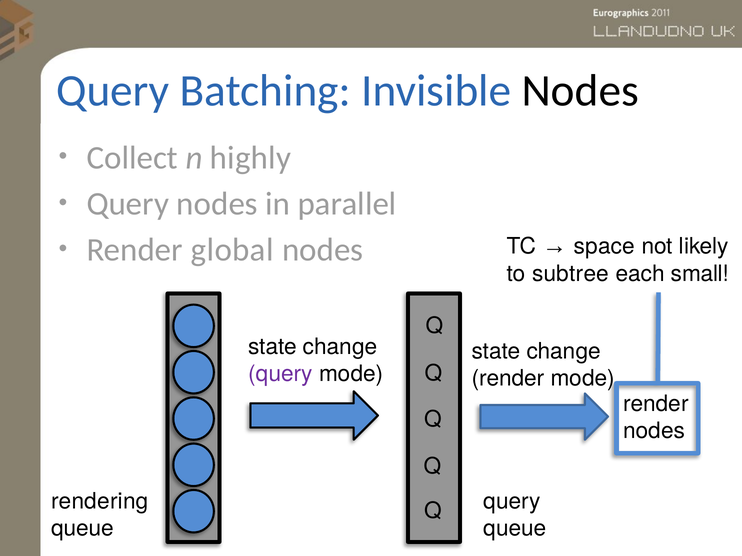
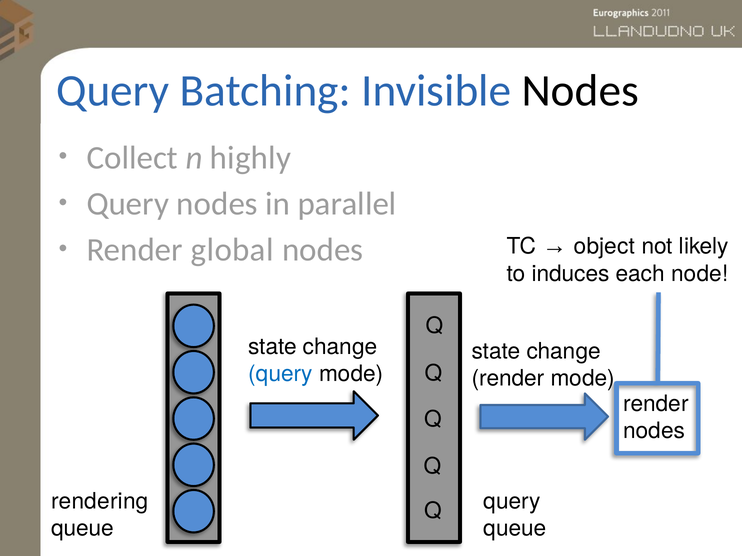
space: space -> object (604, 247)
subtree: subtree -> induces (571, 274)
small: small -> node (700, 274)
query colour: purple -> blue (281, 374)
